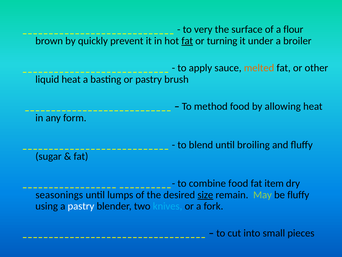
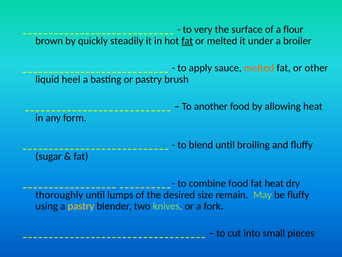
prevent: prevent -> steadily (127, 41)
or turning: turning -> melted (222, 41)
liquid heat: heat -> heel (71, 79)
method: method -> another (211, 106)
fat item: item -> heat (274, 183)
seasonings: seasonings -> thoroughly (59, 194)
size underline: present -> none (205, 194)
pastry colour: white -> yellow (81, 206)
knives colour: light blue -> light green (168, 206)
